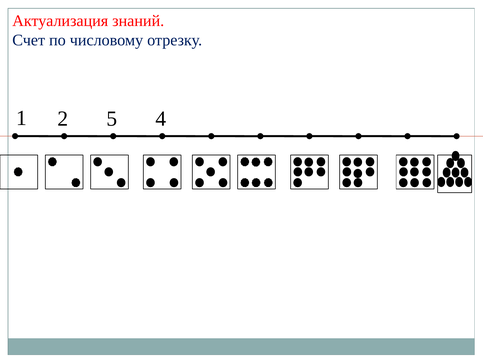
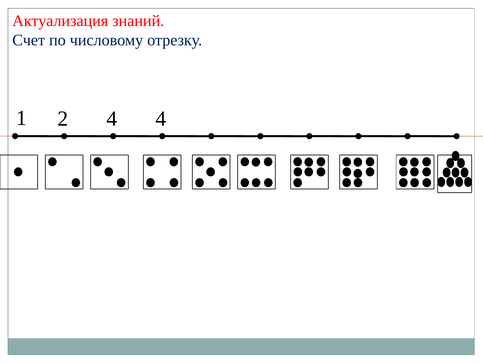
2 5: 5 -> 4 (112, 119)
